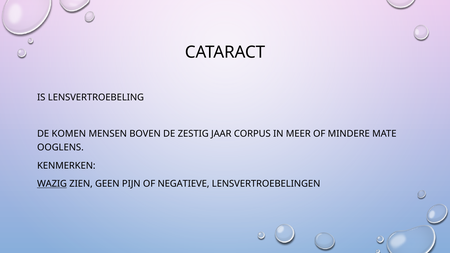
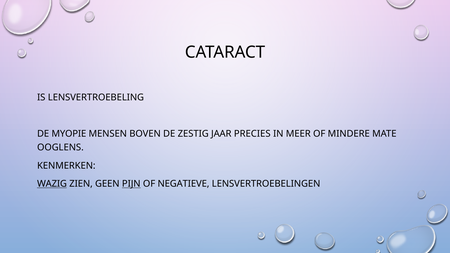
KOMEN: KOMEN -> MYOPIE (69, 134)
CORPUS: CORPUS -> PRECIES (252, 134)
PIJN underline: none -> present (131, 184)
